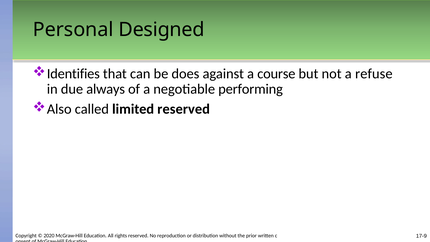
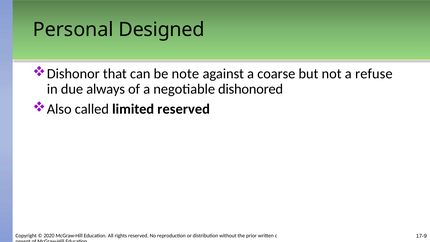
Identifies: Identifies -> Dishonor (73, 74)
does: does -> note (185, 74)
course: course -> coarse (276, 74)
performing: performing -> dishonored (251, 89)
